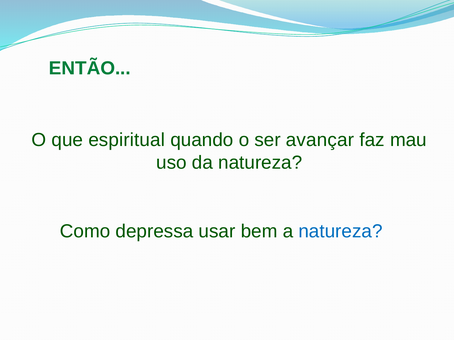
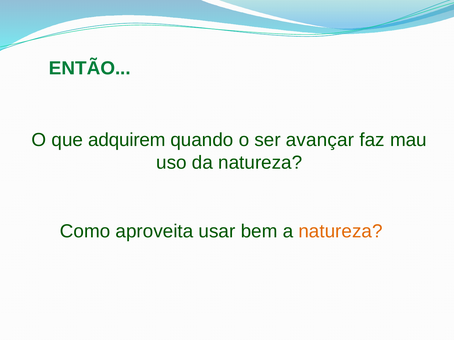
espiritual: espiritual -> adquirem (127, 140)
depressa: depressa -> aproveita (155, 232)
natureza colour: blue -> orange (341, 232)
